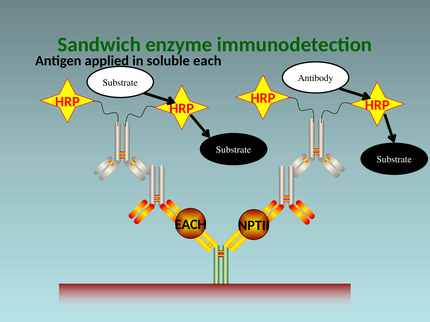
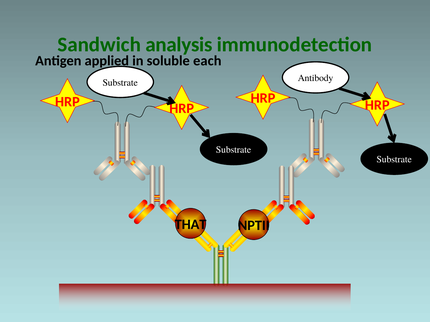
enzyme: enzyme -> analysis (179, 45)
EACH: EACH -> THAT (191, 225)
